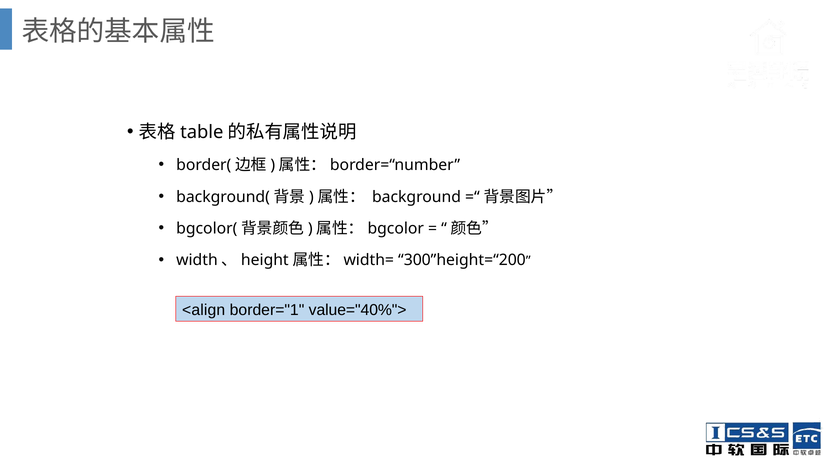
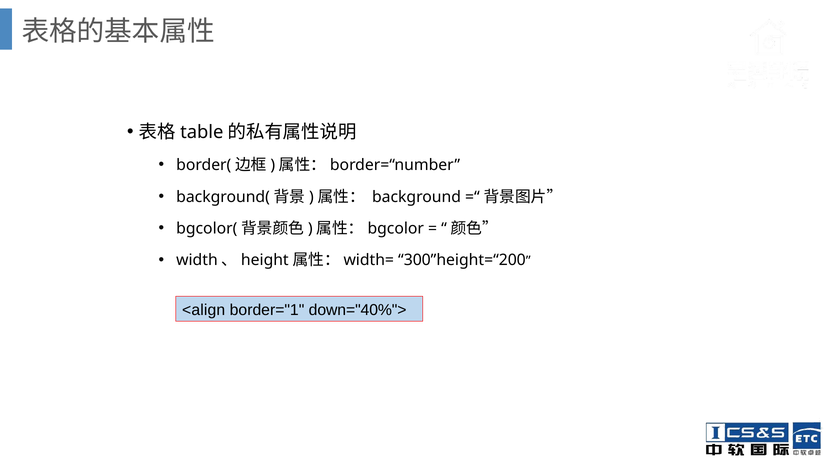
value="40%">: value="40%"> -> down="40%"> (358, 310)
